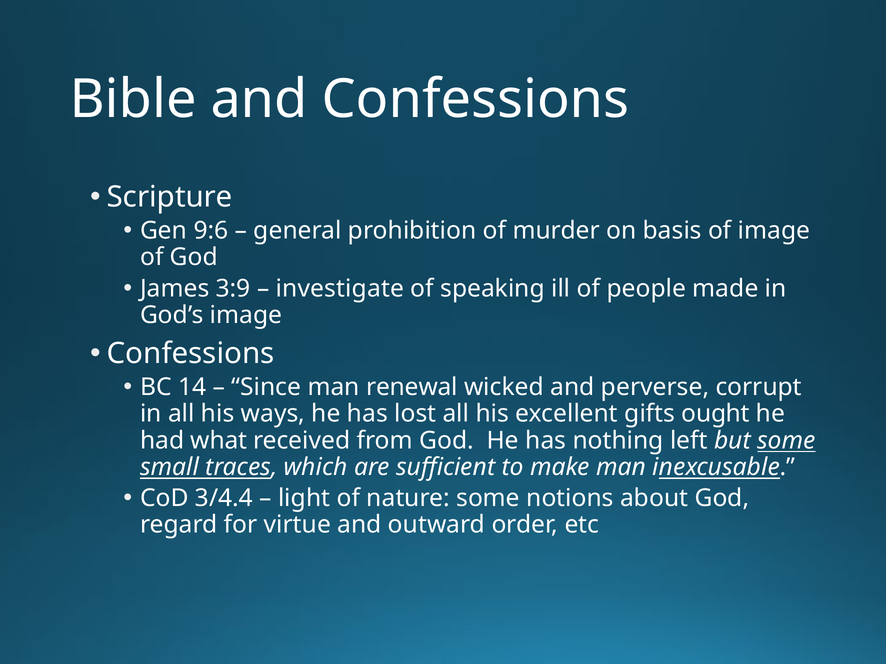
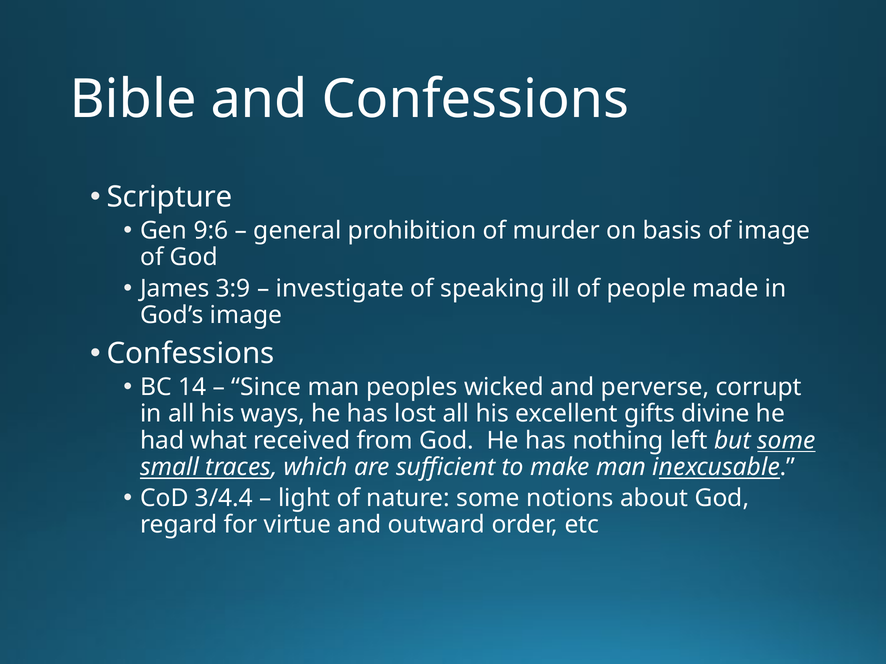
renewal: renewal -> peoples (412, 388)
ought: ought -> divine (716, 414)
